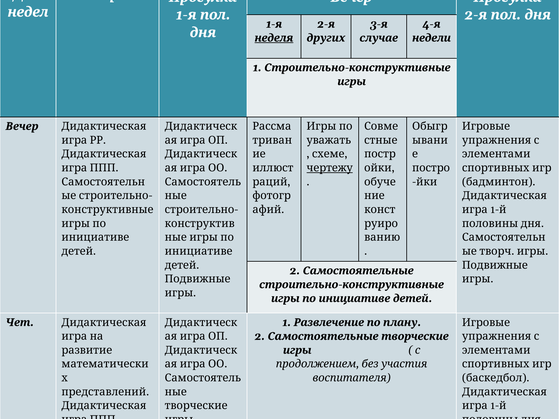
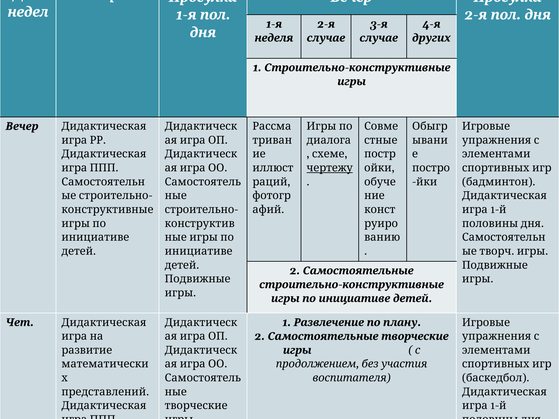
неделя underline: present -> none (274, 38)
других: других -> случае (326, 38)
недели: недели -> других (431, 38)
уважать: уважать -> диалога (329, 140)
